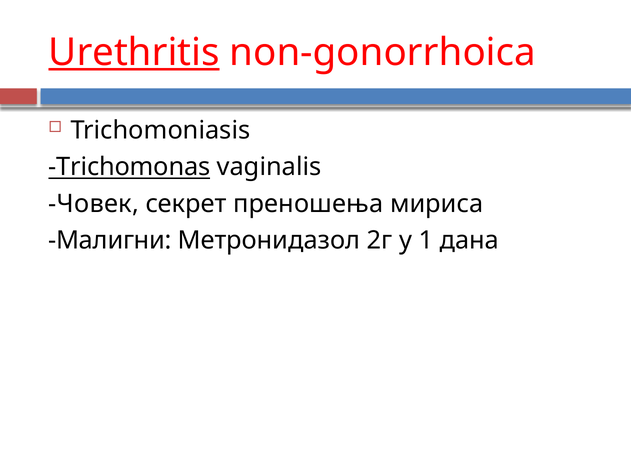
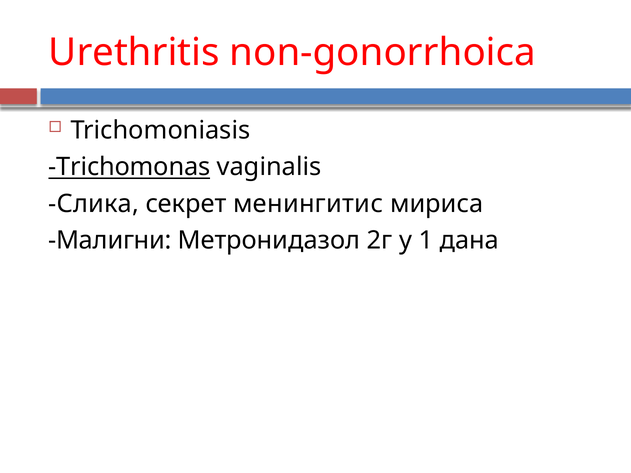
Urethritis underline: present -> none (134, 53)
Човек: Човек -> Слика (94, 204)
преношења: преношења -> менингитис (308, 204)
